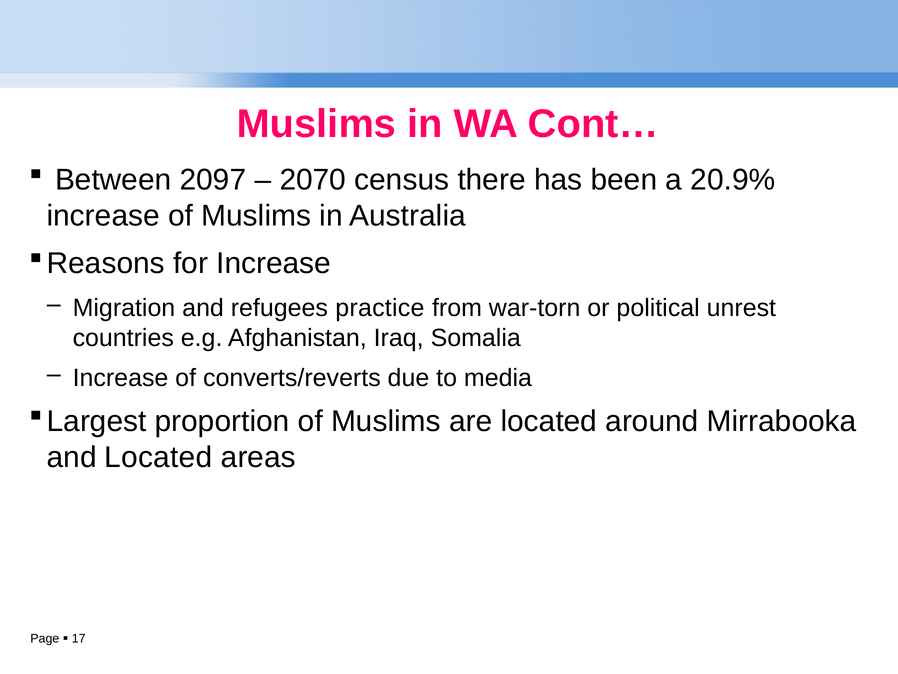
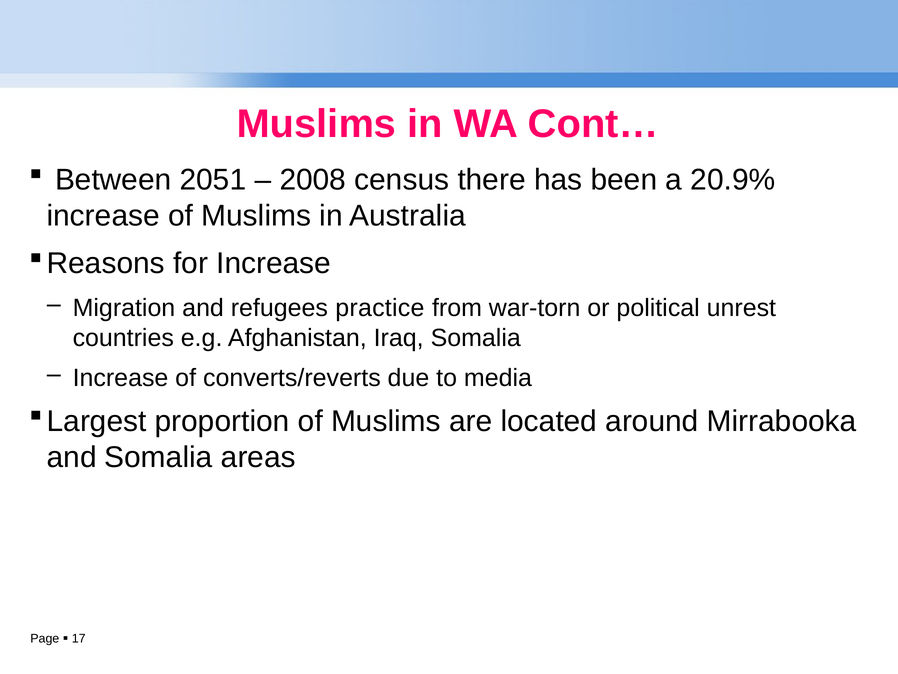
2097: 2097 -> 2051 (213, 180)
2070: 2070 -> 2008 (313, 180)
and Located: Located -> Somalia (158, 457)
